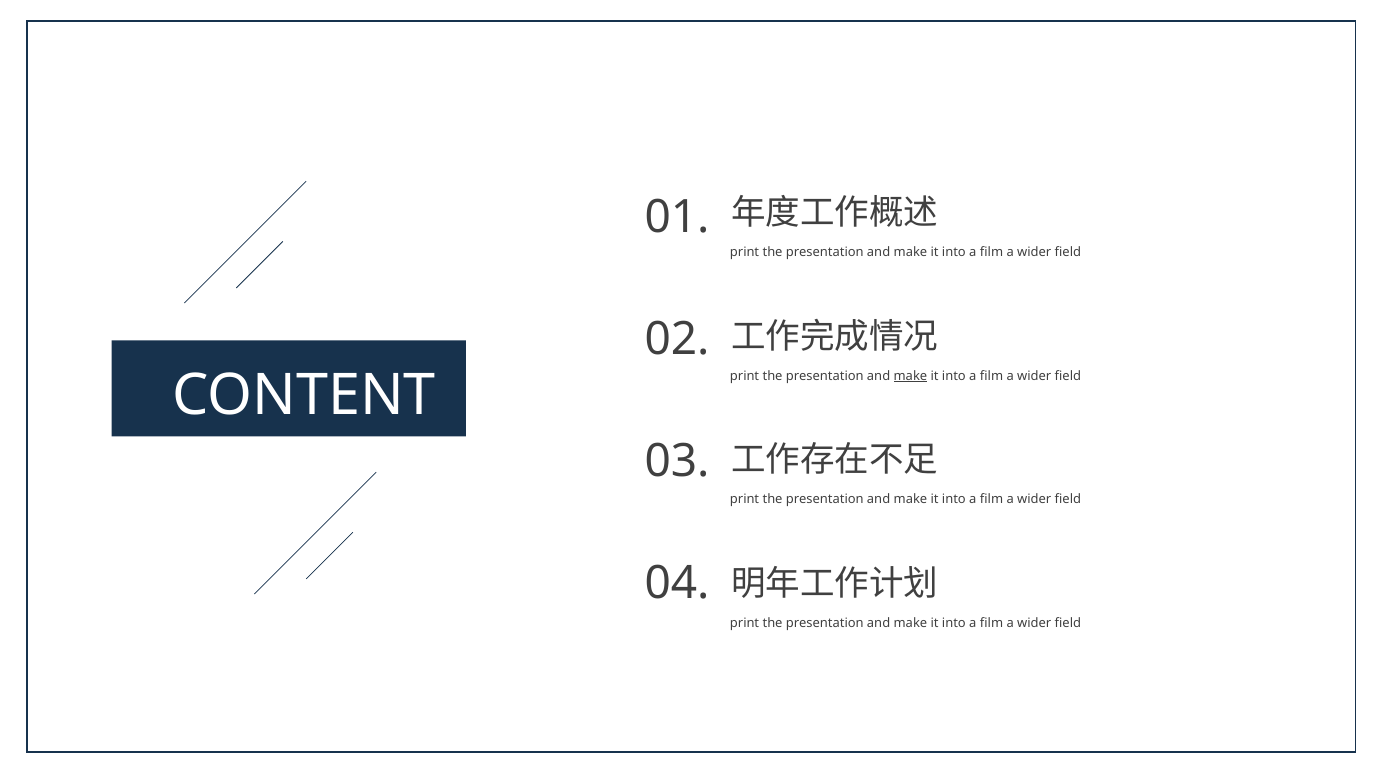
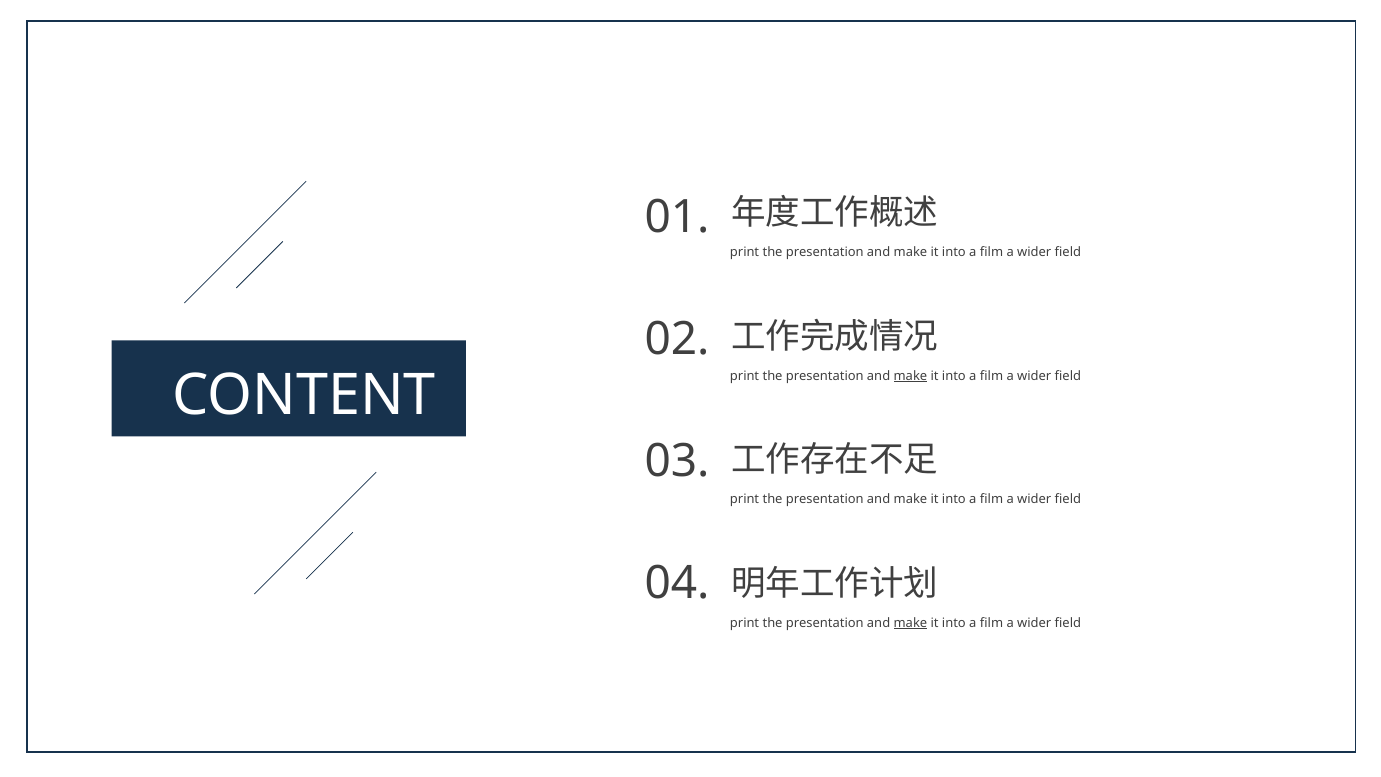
make underline: none -> present (910, 623)
